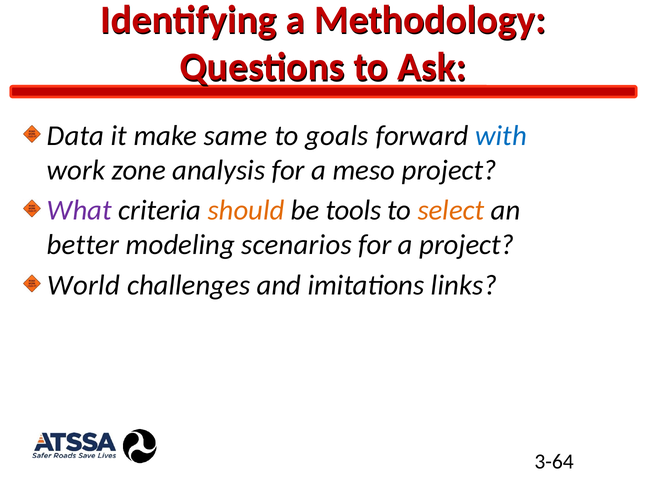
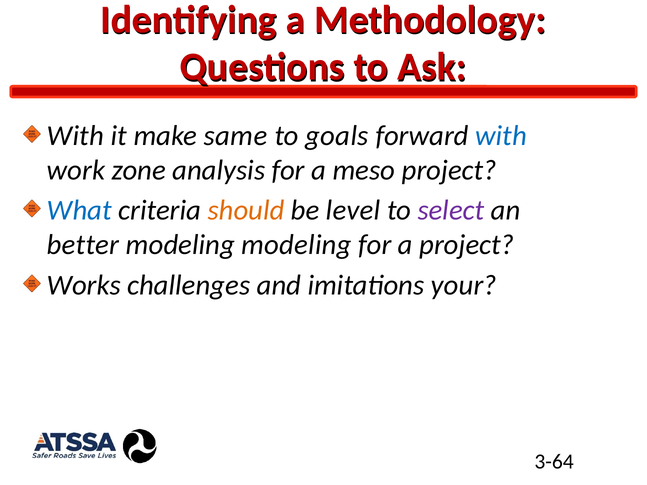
Data: Data -> With (75, 136)
What colour: purple -> blue (79, 211)
tools: tools -> level (353, 211)
select colour: orange -> purple (451, 211)
modeling scenarios: scenarios -> modeling (297, 245)
World: World -> Works (84, 285)
links: links -> your (464, 285)
